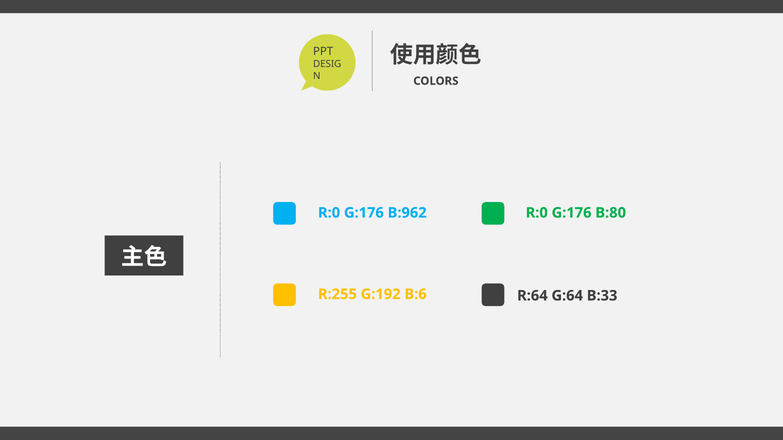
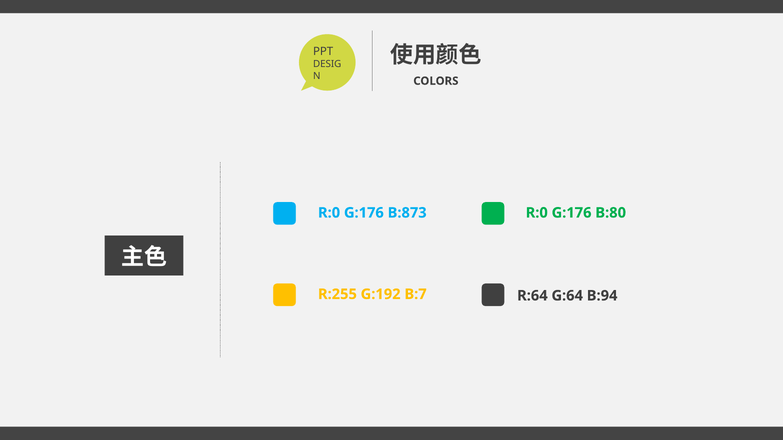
B:962: B:962 -> B:873 (407, 213)
B:6: B:6 -> B:7 (416, 295)
B:33: B:33 -> B:94 (602, 296)
